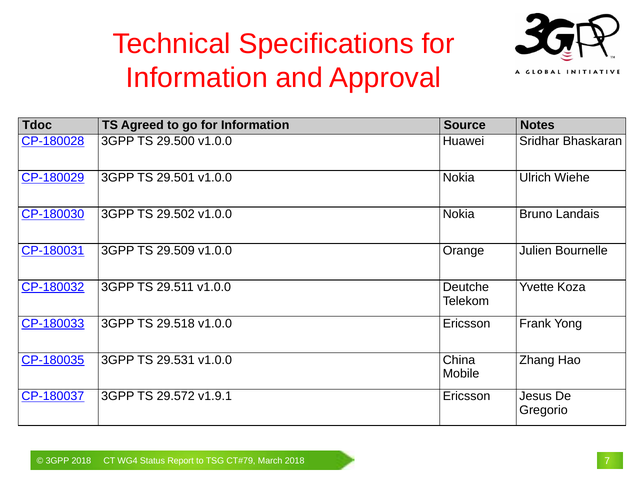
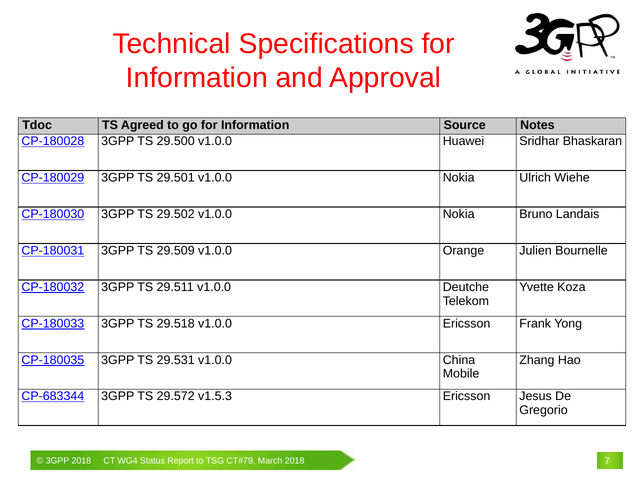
CP-180037: CP-180037 -> CP-683344 (53, 396)
v1.9.1: v1.9.1 -> v1.5.3 (215, 396)
